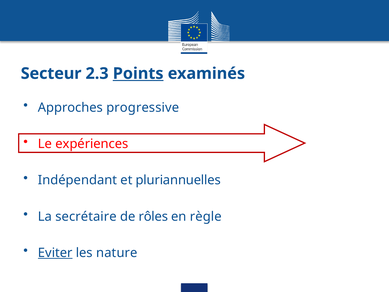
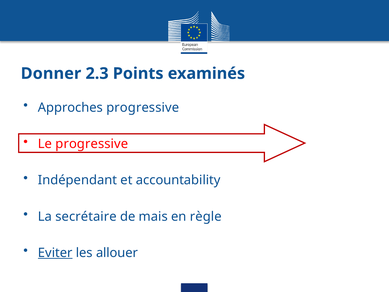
Secteur: Secteur -> Donner (51, 73)
Points underline: present -> none (138, 73)
Le expériences: expériences -> progressive (92, 144)
pluriannuelles: pluriannuelles -> accountability (178, 180)
rôles: rôles -> mais (153, 216)
nature: nature -> allouer (117, 253)
